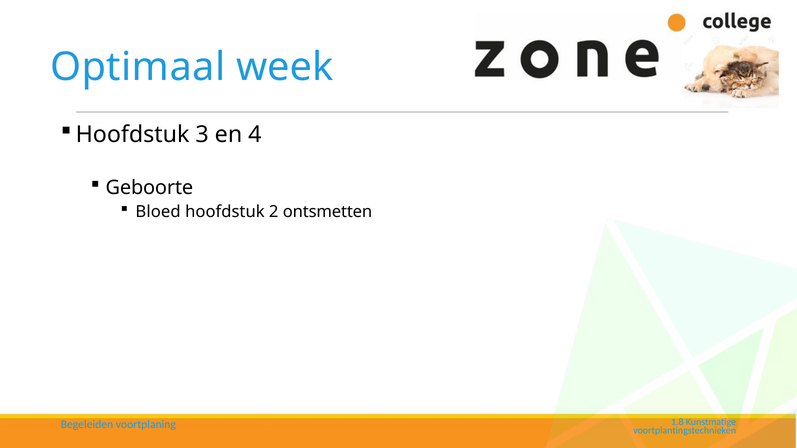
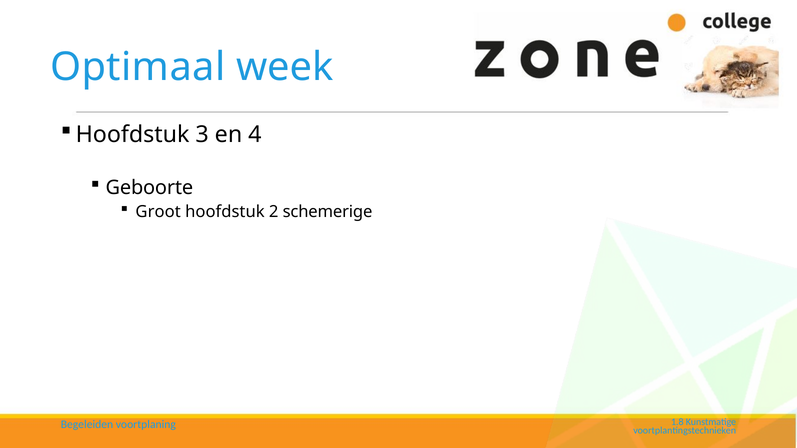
Bloed: Bloed -> Groot (158, 212)
ontsmetten: ontsmetten -> schemerige (328, 212)
